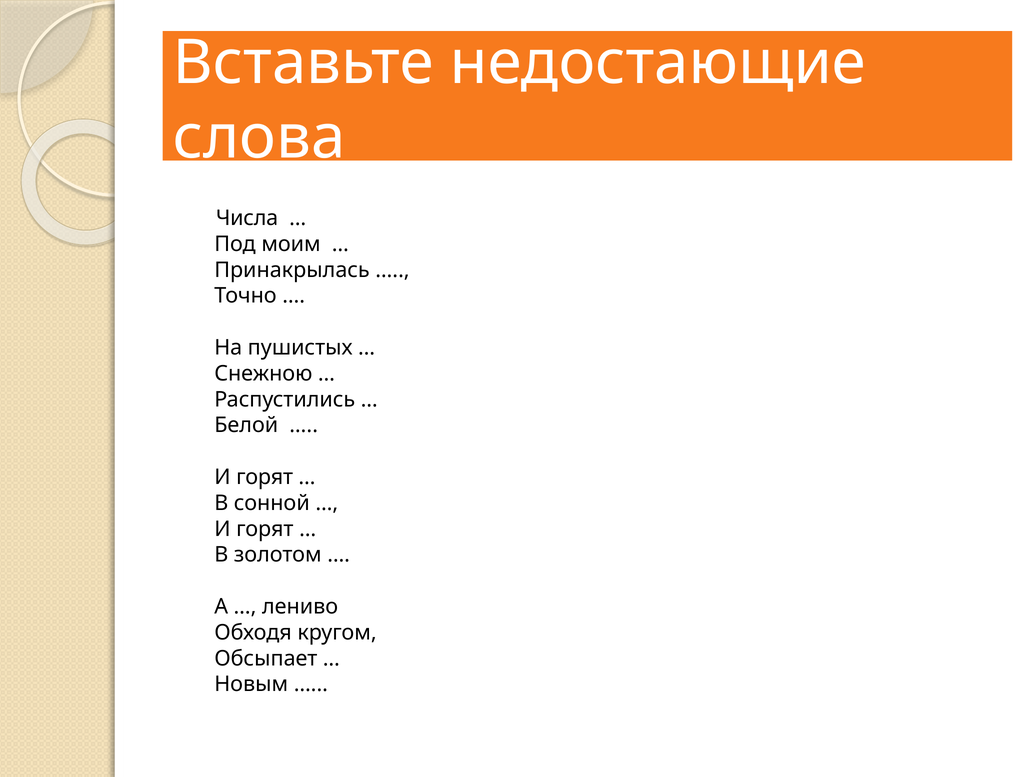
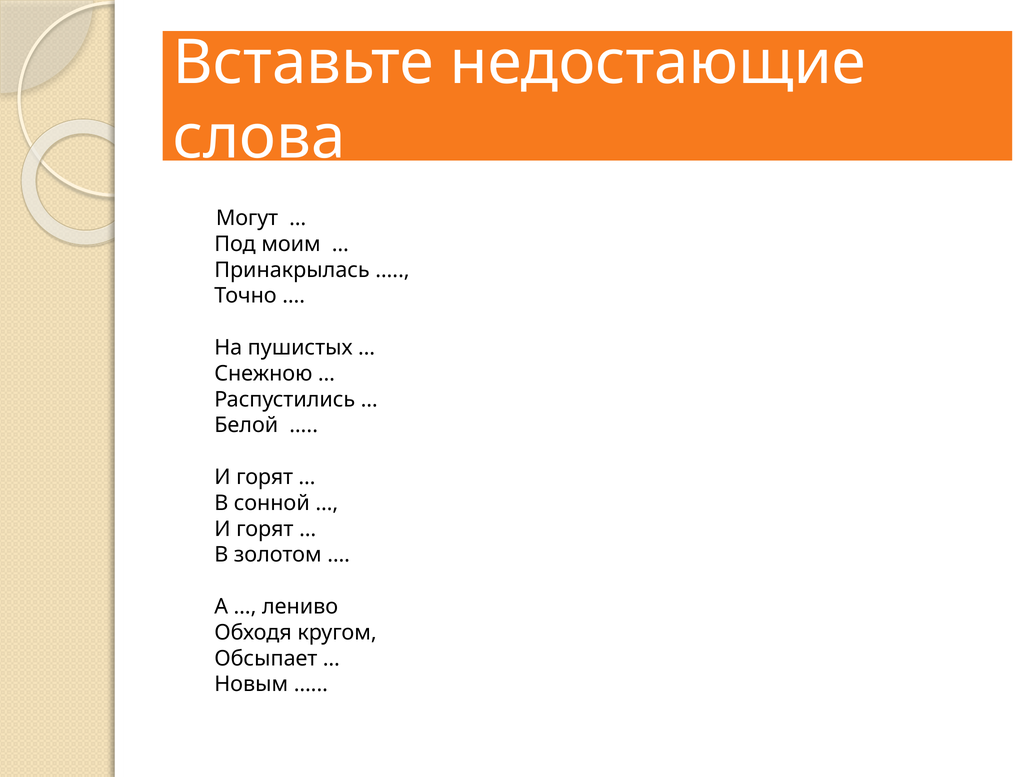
Числа: Числа -> Могут (247, 218)
